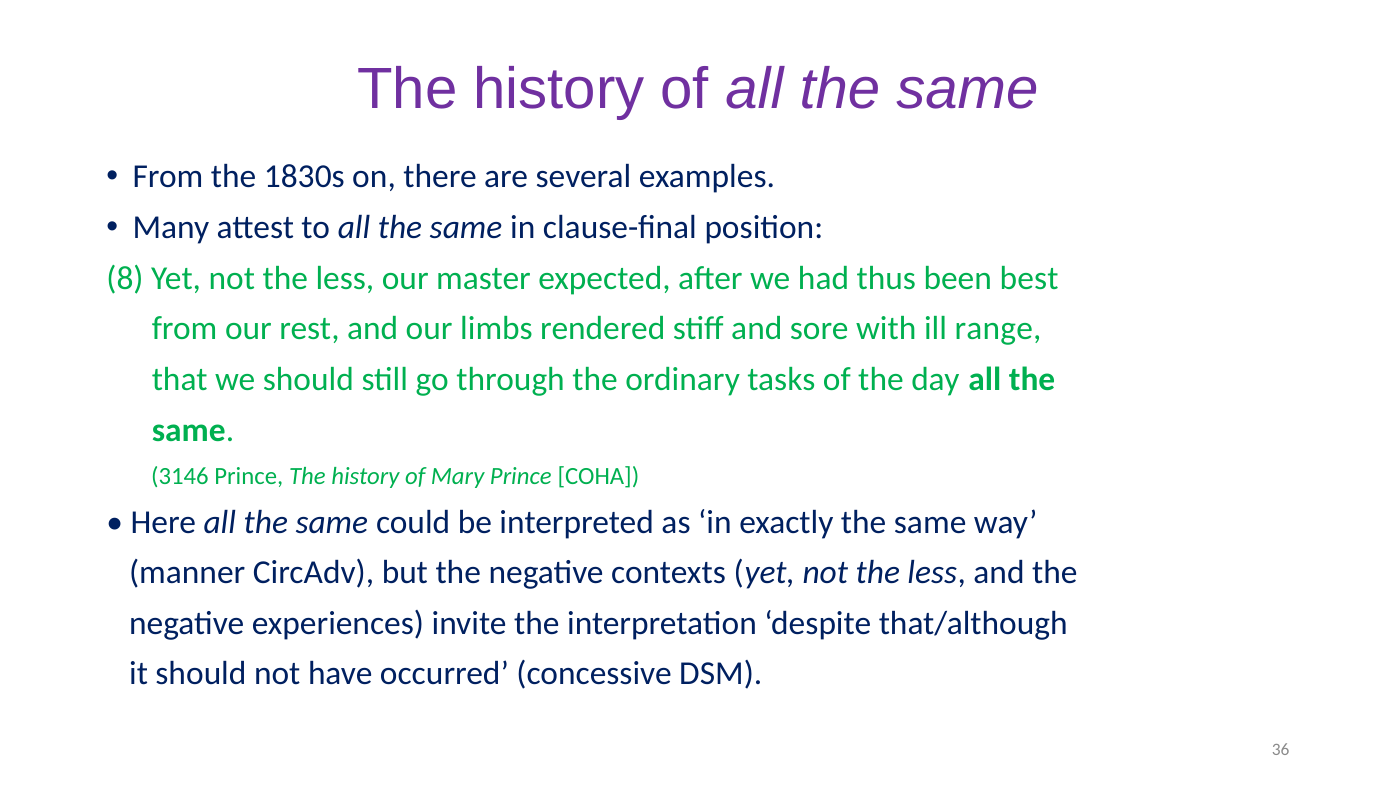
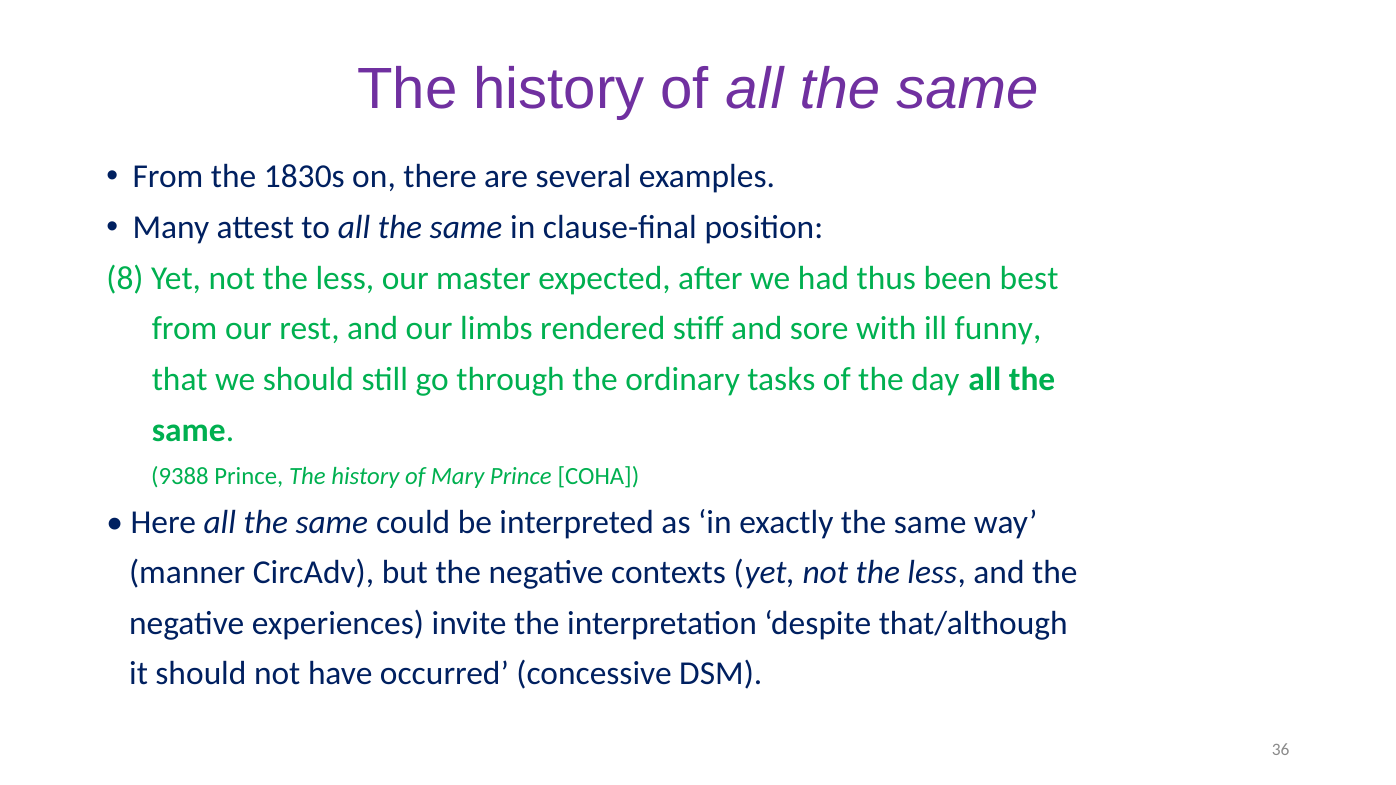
range: range -> funny (998, 329)
3146: 3146 -> 9388 (180, 476)
